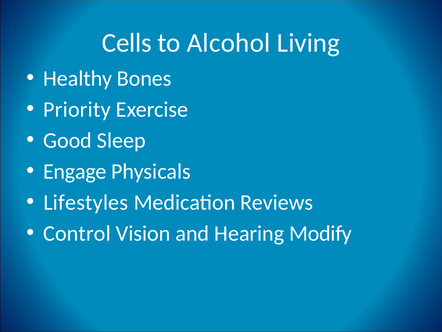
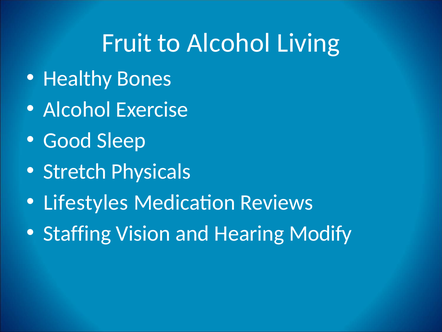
Cells: Cells -> Fruit (127, 43)
Priority: Priority -> Alcohol (77, 109)
Engage: Engage -> Stretch (75, 171)
Control: Control -> Staffing (77, 233)
